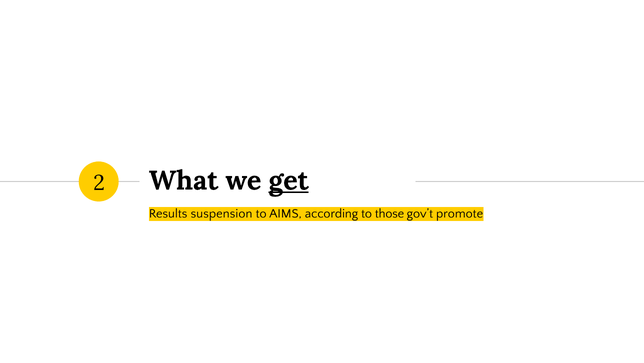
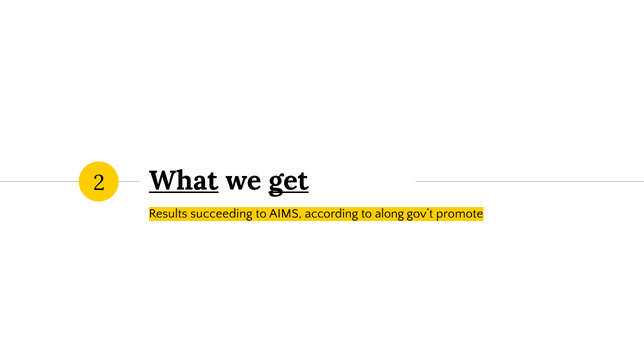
What underline: none -> present (184, 180)
suspension: suspension -> succeeding (222, 213)
those: those -> along (390, 213)
